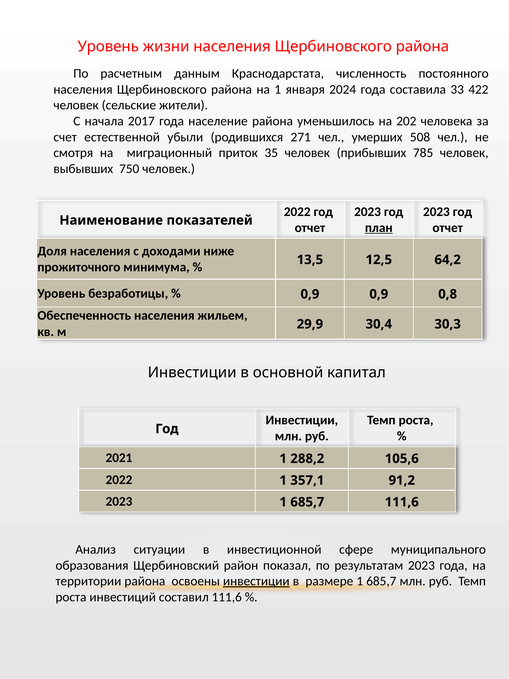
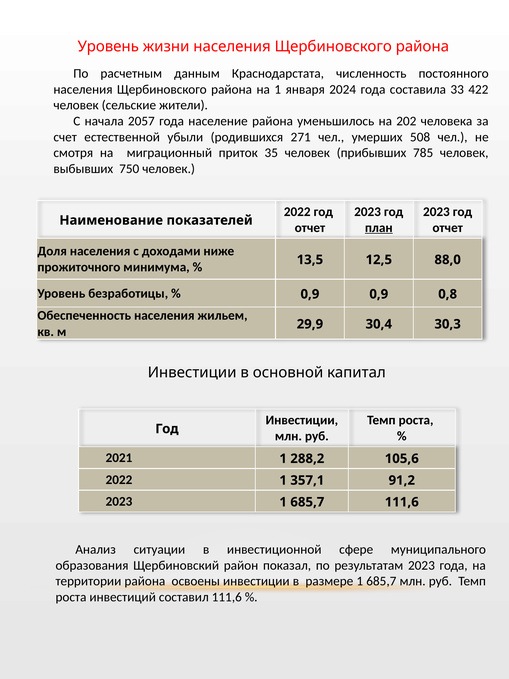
2017: 2017 -> 2057 (141, 121)
64,2: 64,2 -> 88,0 (448, 260)
инвестиции underline: present -> none (256, 581)
